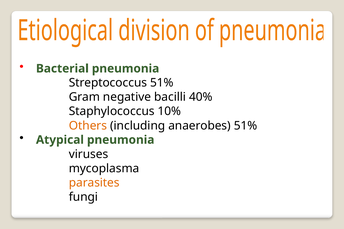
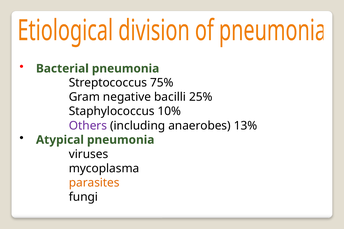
Streptococcus 51%: 51% -> 75% (162, 83)
40%: 40% -> 25% (201, 97)
Others colour: orange -> purple (88, 126)
anaerobes 51%: 51% -> 13% (246, 126)
